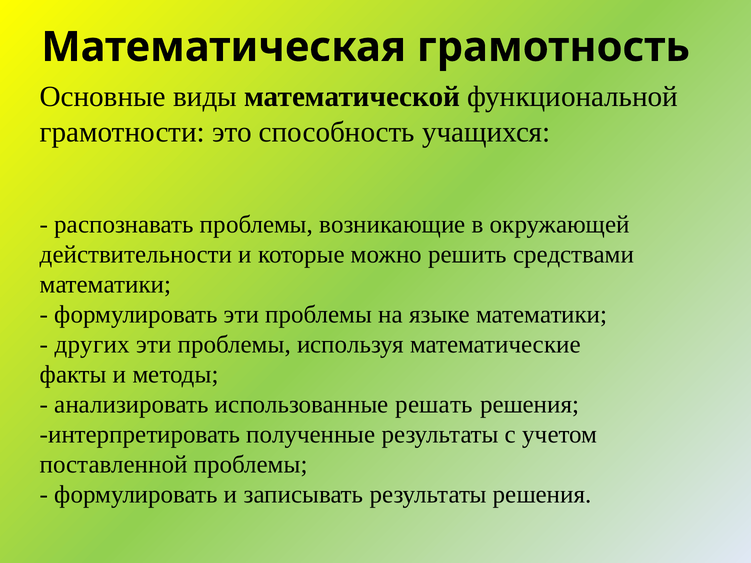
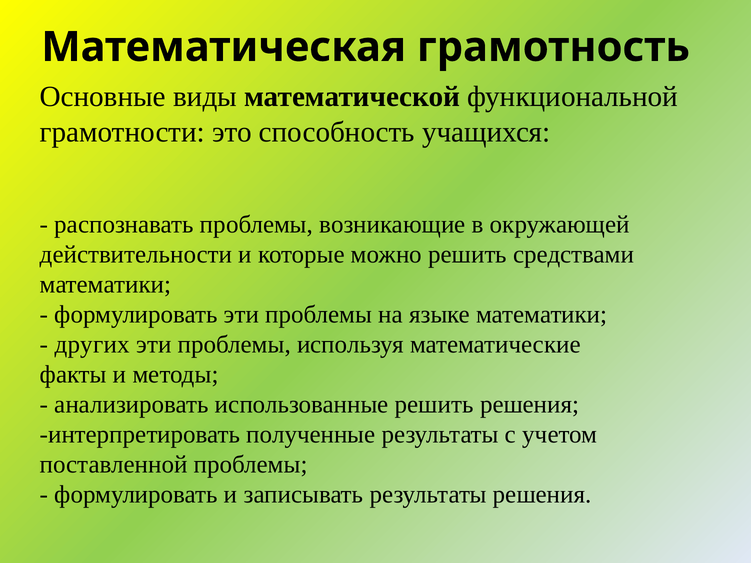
использованные решать: решать -> решить (434, 405)
